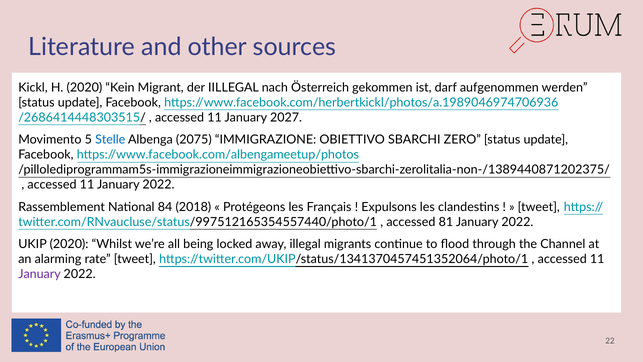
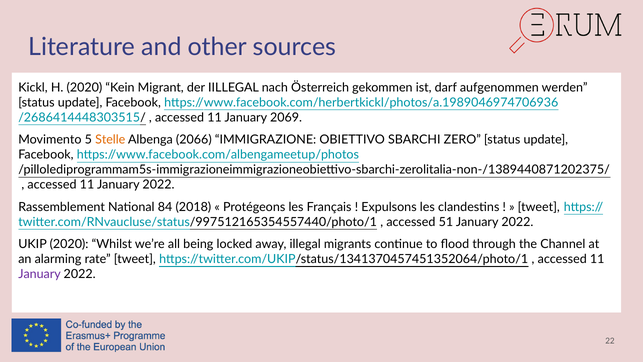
2027: 2027 -> 2069 (286, 117)
Stelle colour: blue -> orange (110, 140)
2075: 2075 -> 2066 (194, 140)
81: 81 -> 51 (446, 222)
